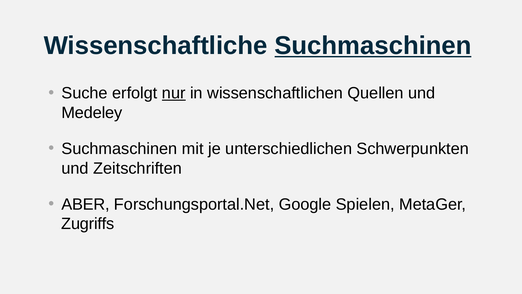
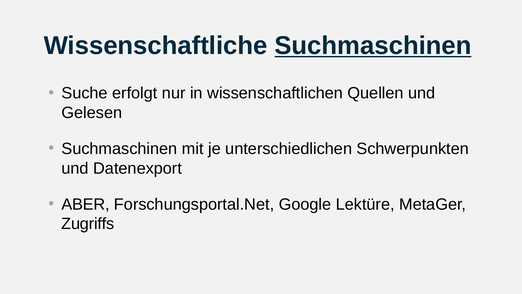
nur underline: present -> none (174, 93)
Medeley: Medeley -> Gelesen (92, 113)
Zeitschriften: Zeitschriften -> Datenexport (138, 168)
Spielen: Spielen -> Lektüre (365, 204)
